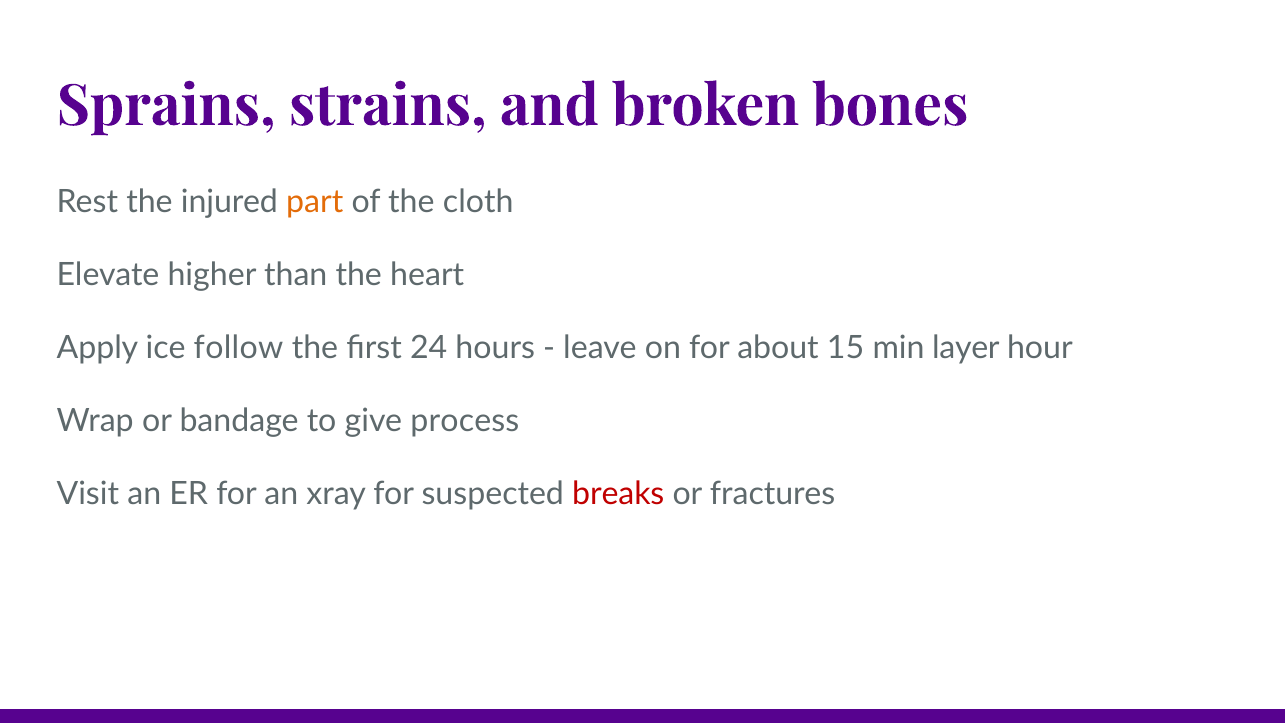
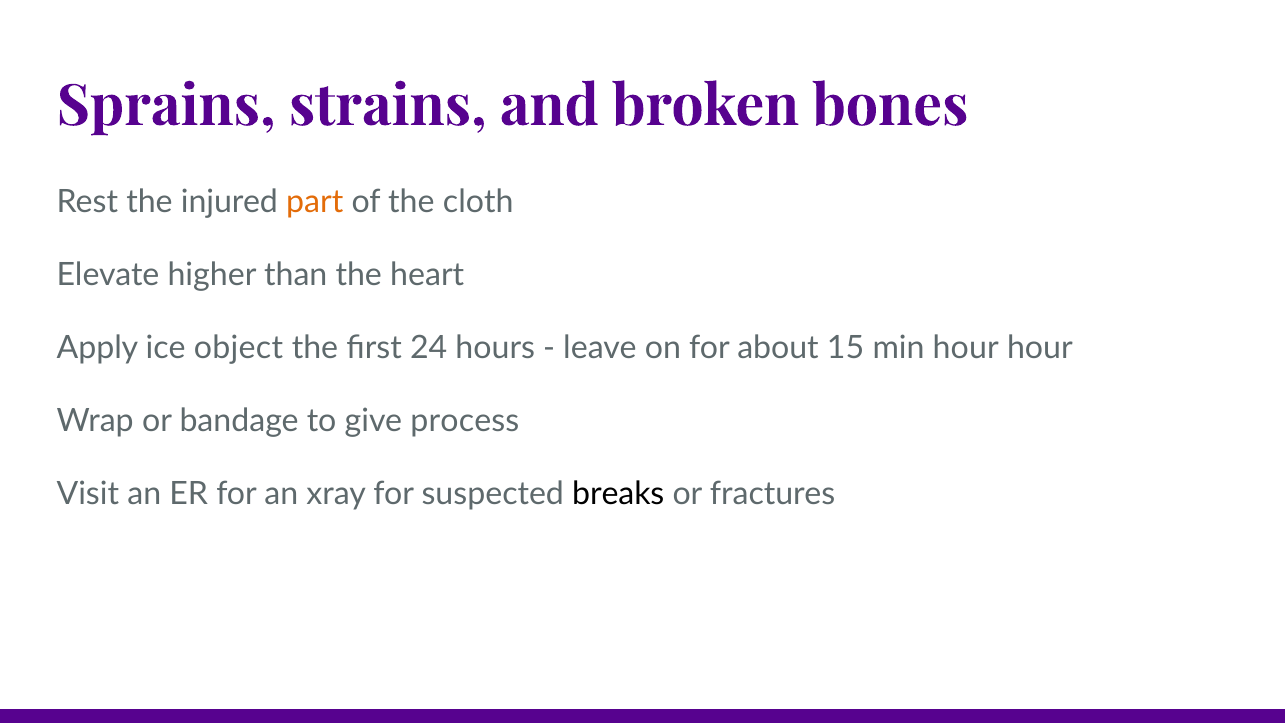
follow: follow -> object (238, 348)
min layer: layer -> hour (966, 348)
breaks colour: red -> black (618, 493)
